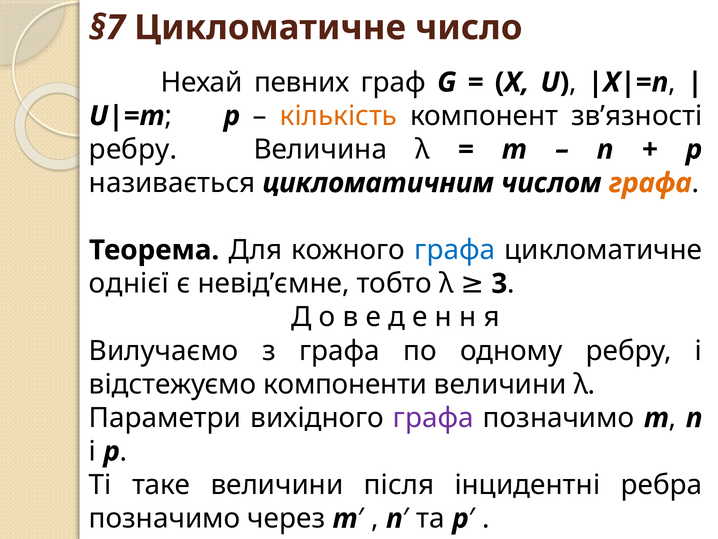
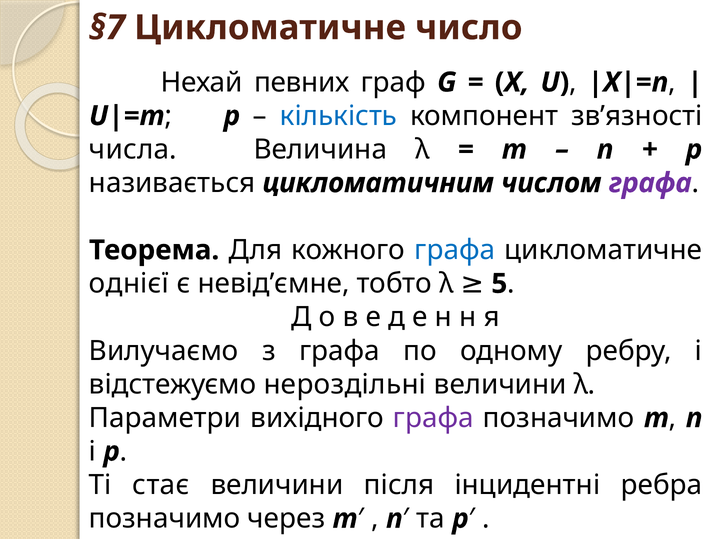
кількість colour: orange -> blue (338, 116)
ребру: ребру -> числа (133, 149)
графа colour: orange -> purple (650, 183)
3: 3 -> 5 (499, 283)
компоненти: компоненти -> нероздільні (345, 384)
таке: таке -> стає (161, 485)
